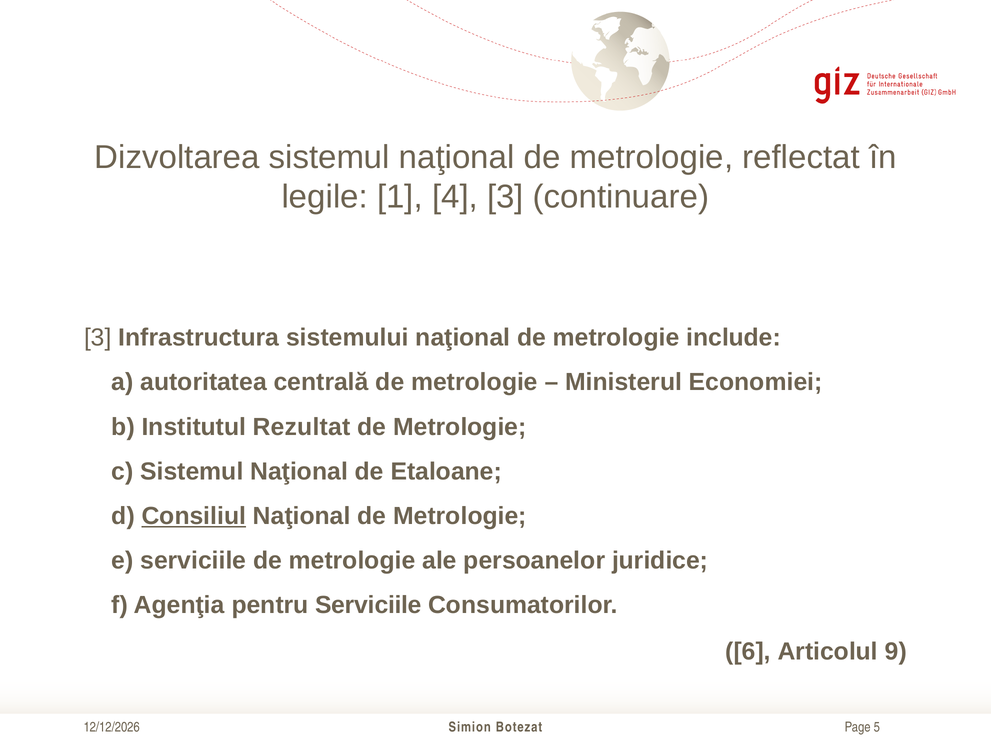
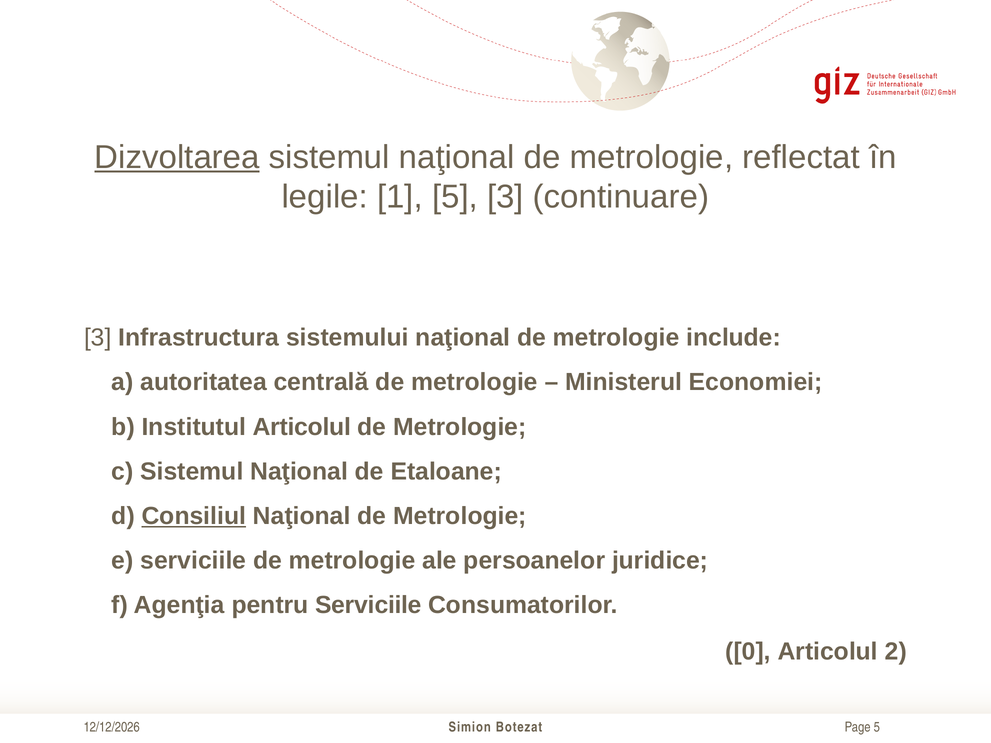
Dizvoltarea underline: none -> present (177, 157)
1 4: 4 -> 5 (455, 197)
Institutul Rezultat: Rezultat -> Articolul (302, 427)
6: 6 -> 0 (748, 652)
9: 9 -> 2 (896, 652)
